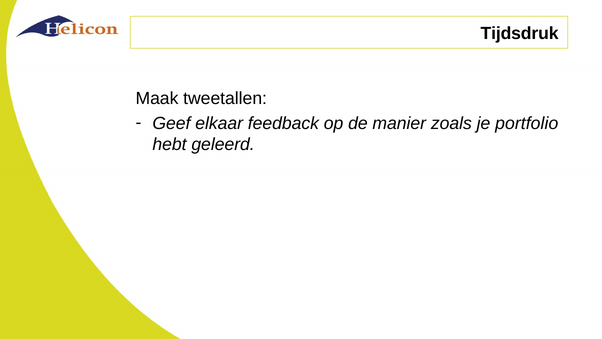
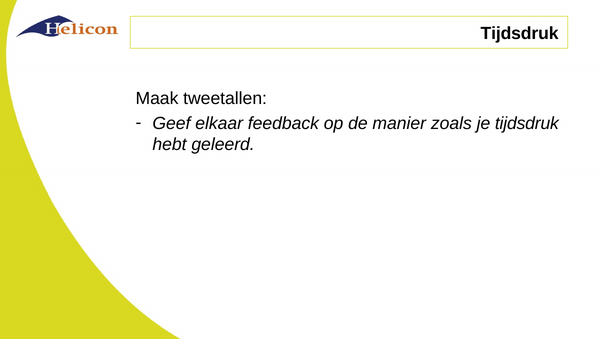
je portfolio: portfolio -> tijdsdruk (527, 123)
